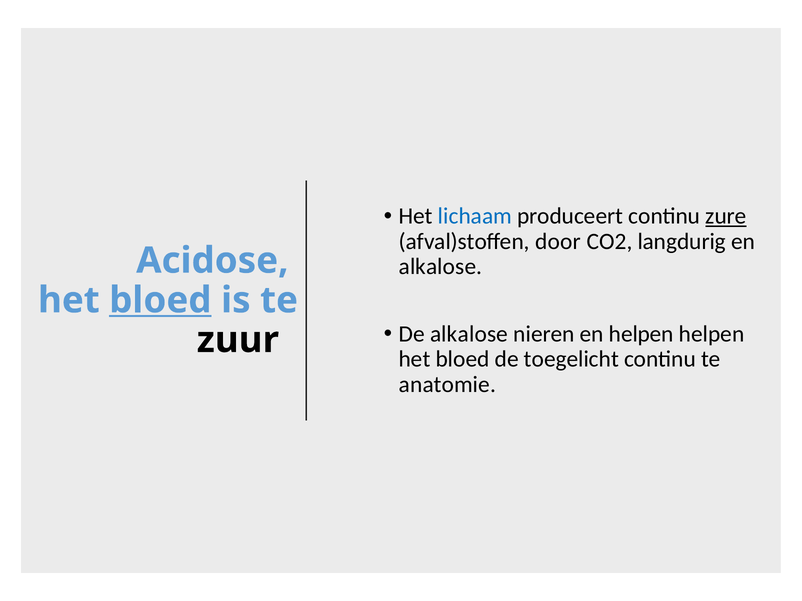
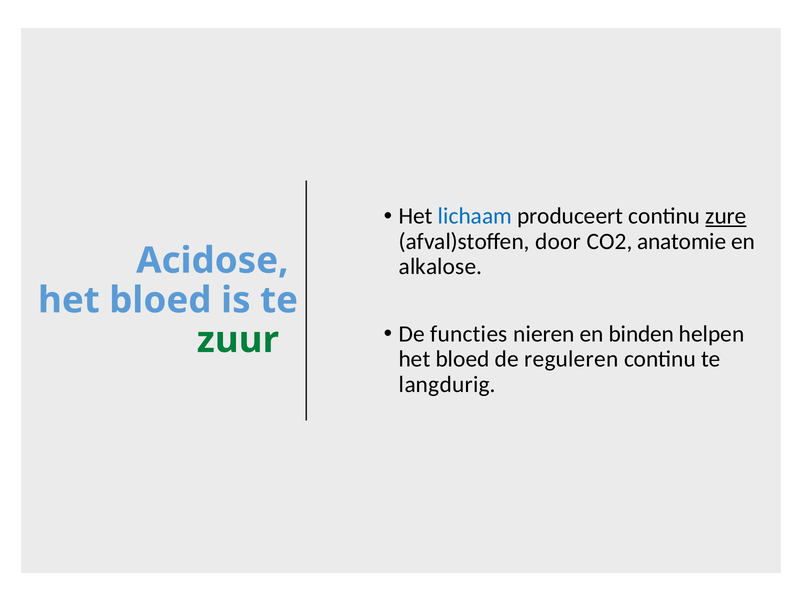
langdurig: langdurig -> anatomie (682, 242)
bloed underline: present -> none (160, 300)
De alkalose: alkalose -> functies (469, 334)
en helpen: helpen -> binden (641, 334)
zuur colour: black -> green (238, 340)
toegelicht: toegelicht -> reguleren (571, 359)
anatomie: anatomie -> langdurig (447, 385)
